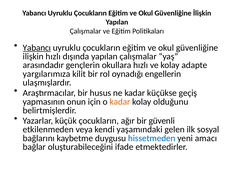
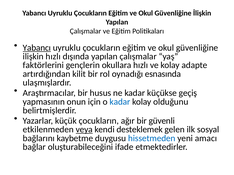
arasındadır: arasındadır -> faktörlerini (43, 65)
yargılarımıza: yargılarımıza -> artırdığından (47, 74)
engellerin: engellerin -> esnasında (163, 74)
kadar colour: orange -> blue (120, 102)
veya underline: none -> present (84, 130)
yaşamındaki: yaşamındaki -> desteklemek (140, 130)
